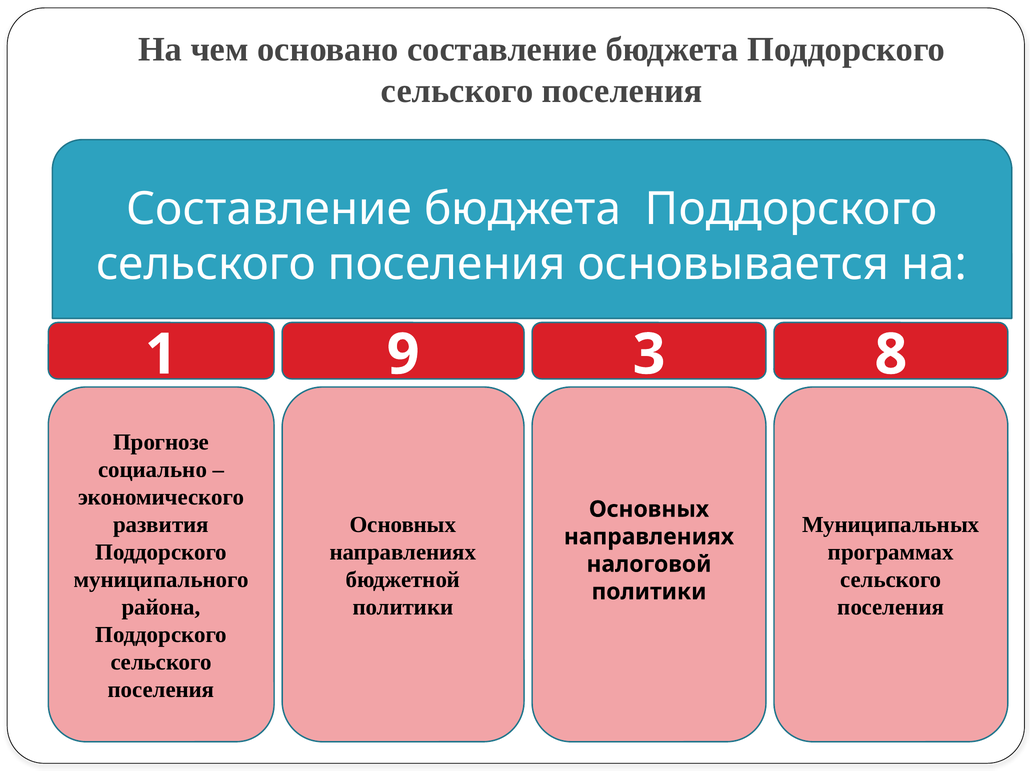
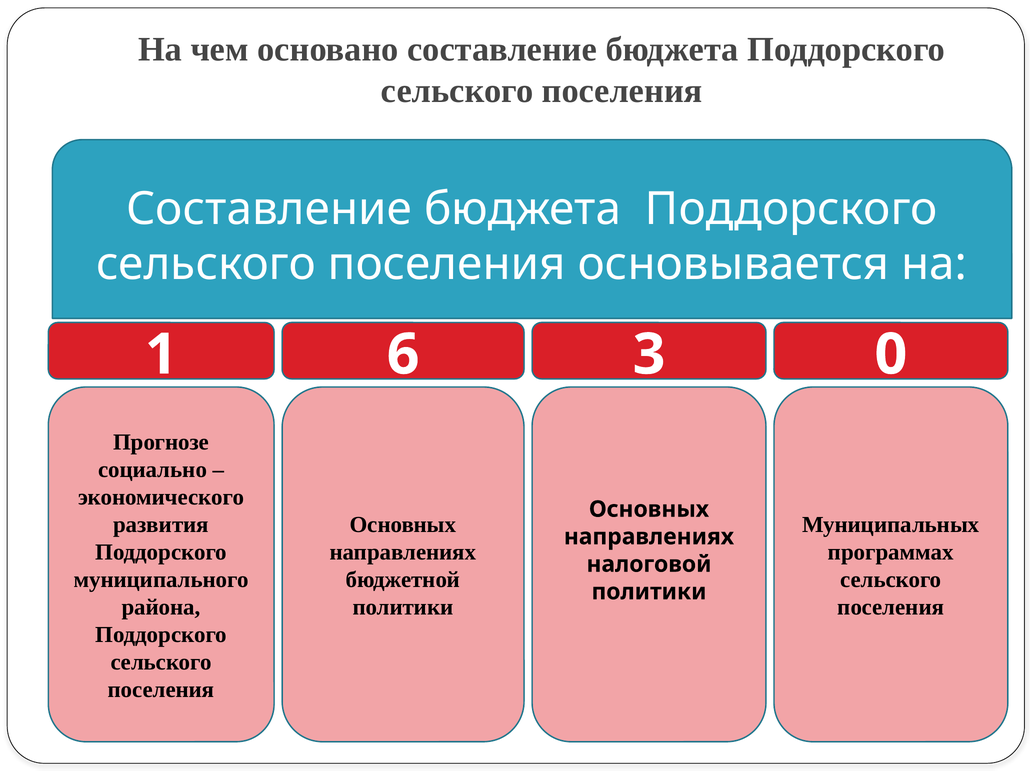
9: 9 -> 6 (403, 355)
8: 8 -> 0 (891, 355)
